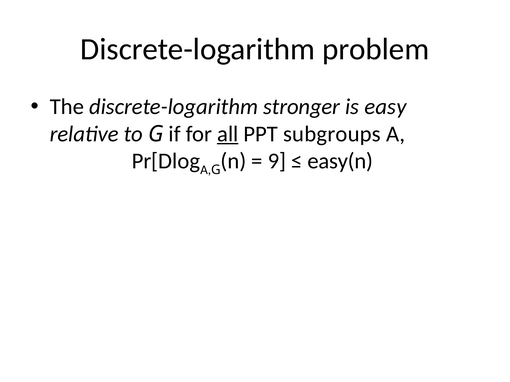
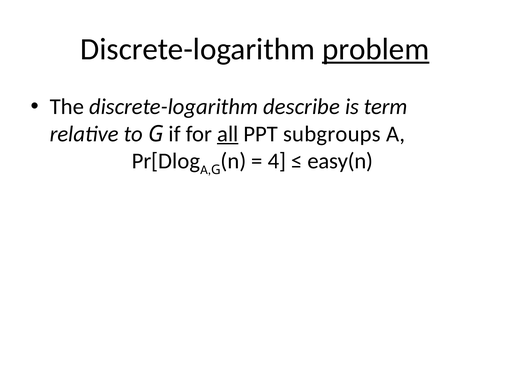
problem underline: none -> present (376, 49)
stronger: stronger -> describe (302, 107)
easy: easy -> term (386, 107)
9: 9 -> 4 (277, 161)
